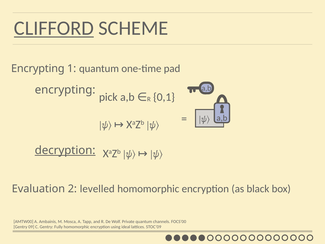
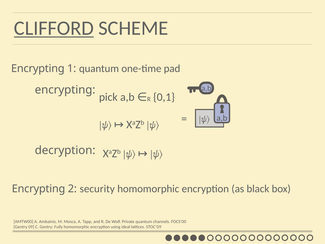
decryption underline: present -> none (65, 150)
Evaluation: Evaluation -> Encrypting (38, 189)
levelled: levelled -> security (97, 189)
